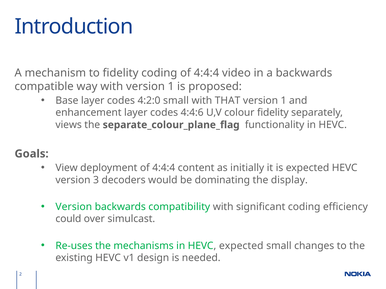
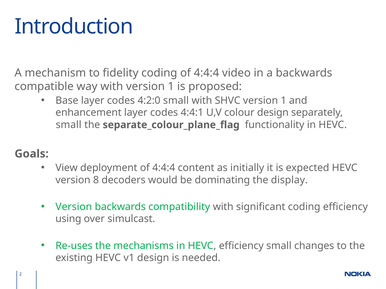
THAT: THAT -> SHVC (228, 101)
4:4:6: 4:4:6 -> 4:4:1 (192, 113)
colour fidelity: fidelity -> design (273, 113)
views: views -> small (69, 125)
3: 3 -> 8 (96, 180)
could: could -> using (68, 219)
HEVC expected: expected -> efficiency (241, 246)
